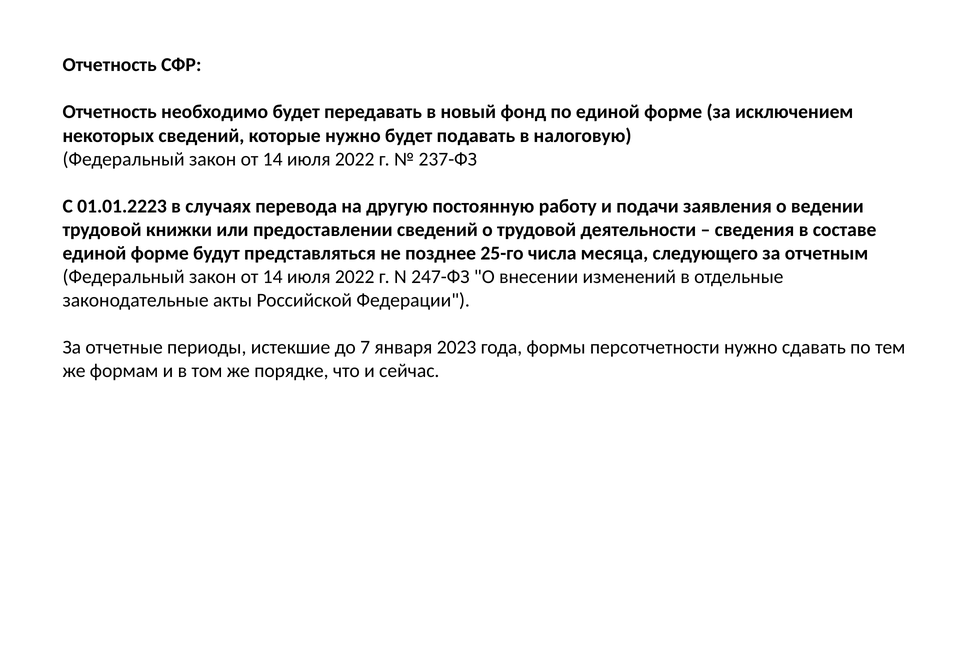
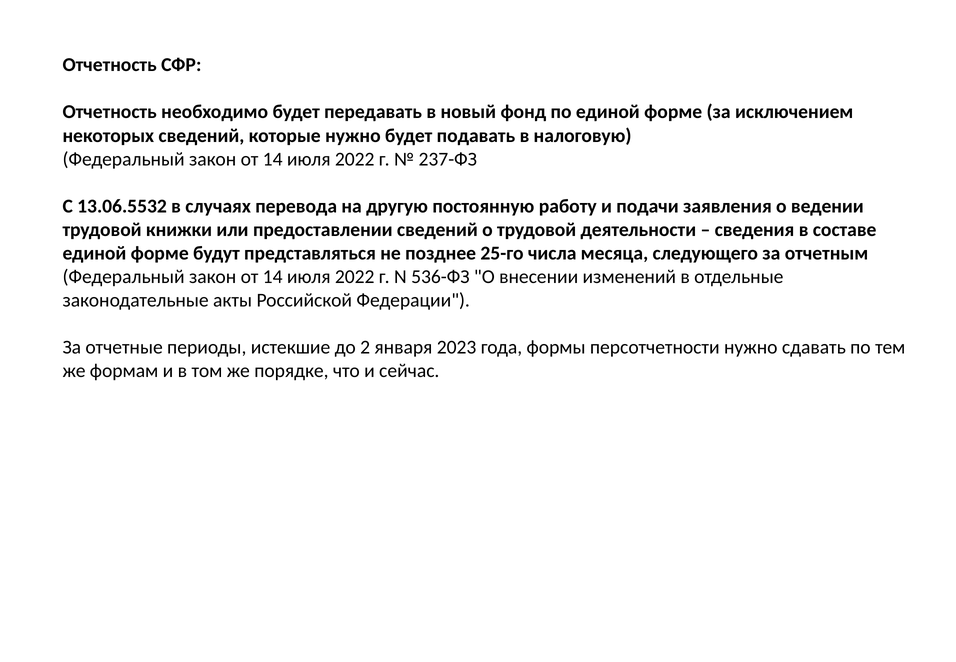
01.01.2223: 01.01.2223 -> 13.06.5532 (122, 206)
247-ФЗ: 247-ФЗ -> 536-ФЗ (440, 277)
7: 7 -> 2 (365, 347)
